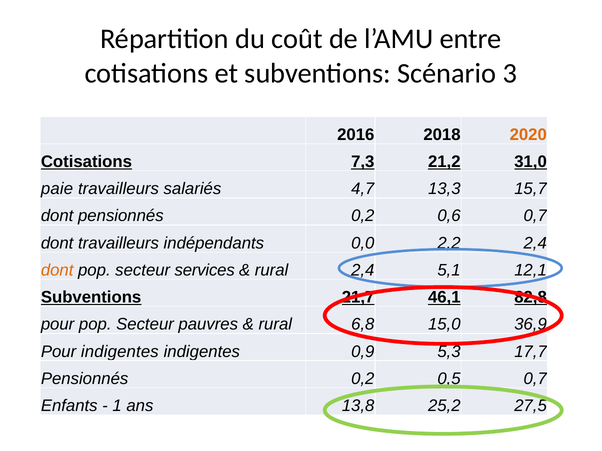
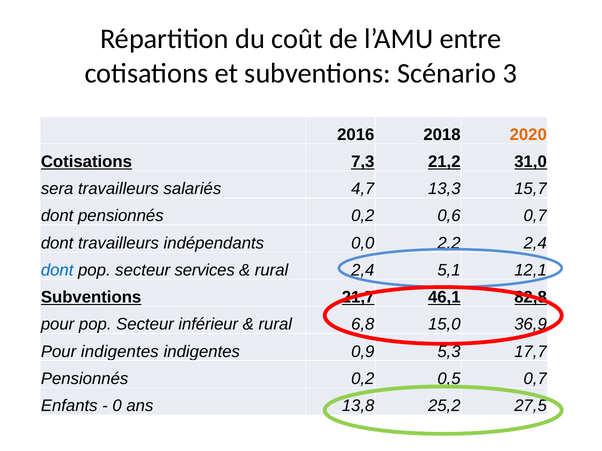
paie: paie -> sera (57, 189)
dont colour: orange -> blue (57, 270)
pauvres: pauvres -> inférieur (208, 325)
1: 1 -> 0 (117, 406)
